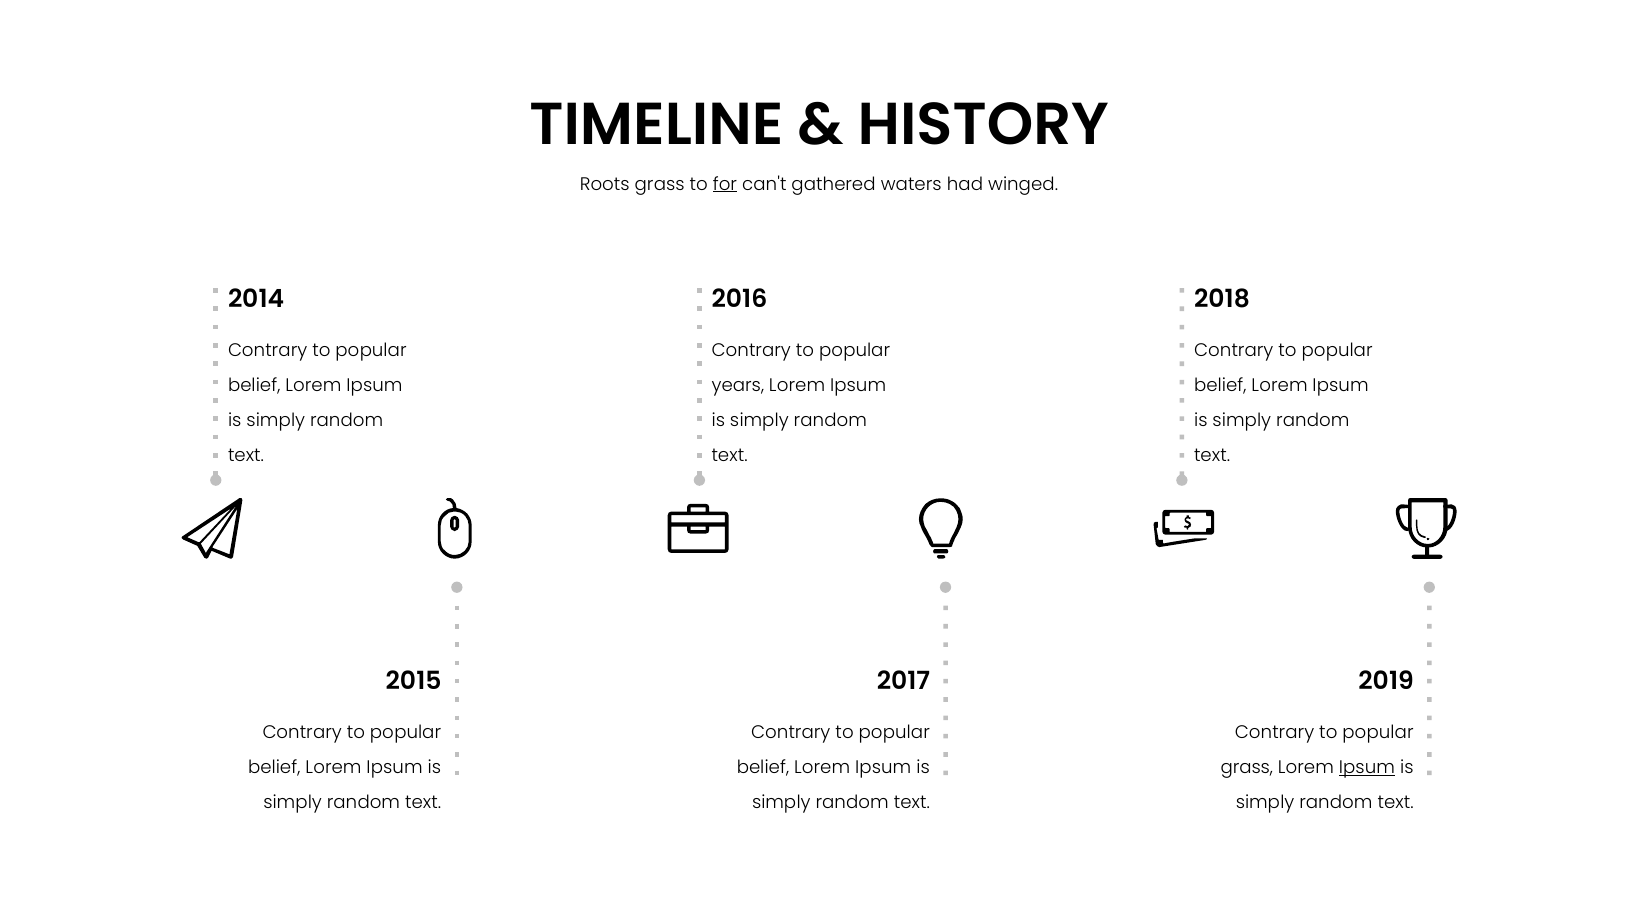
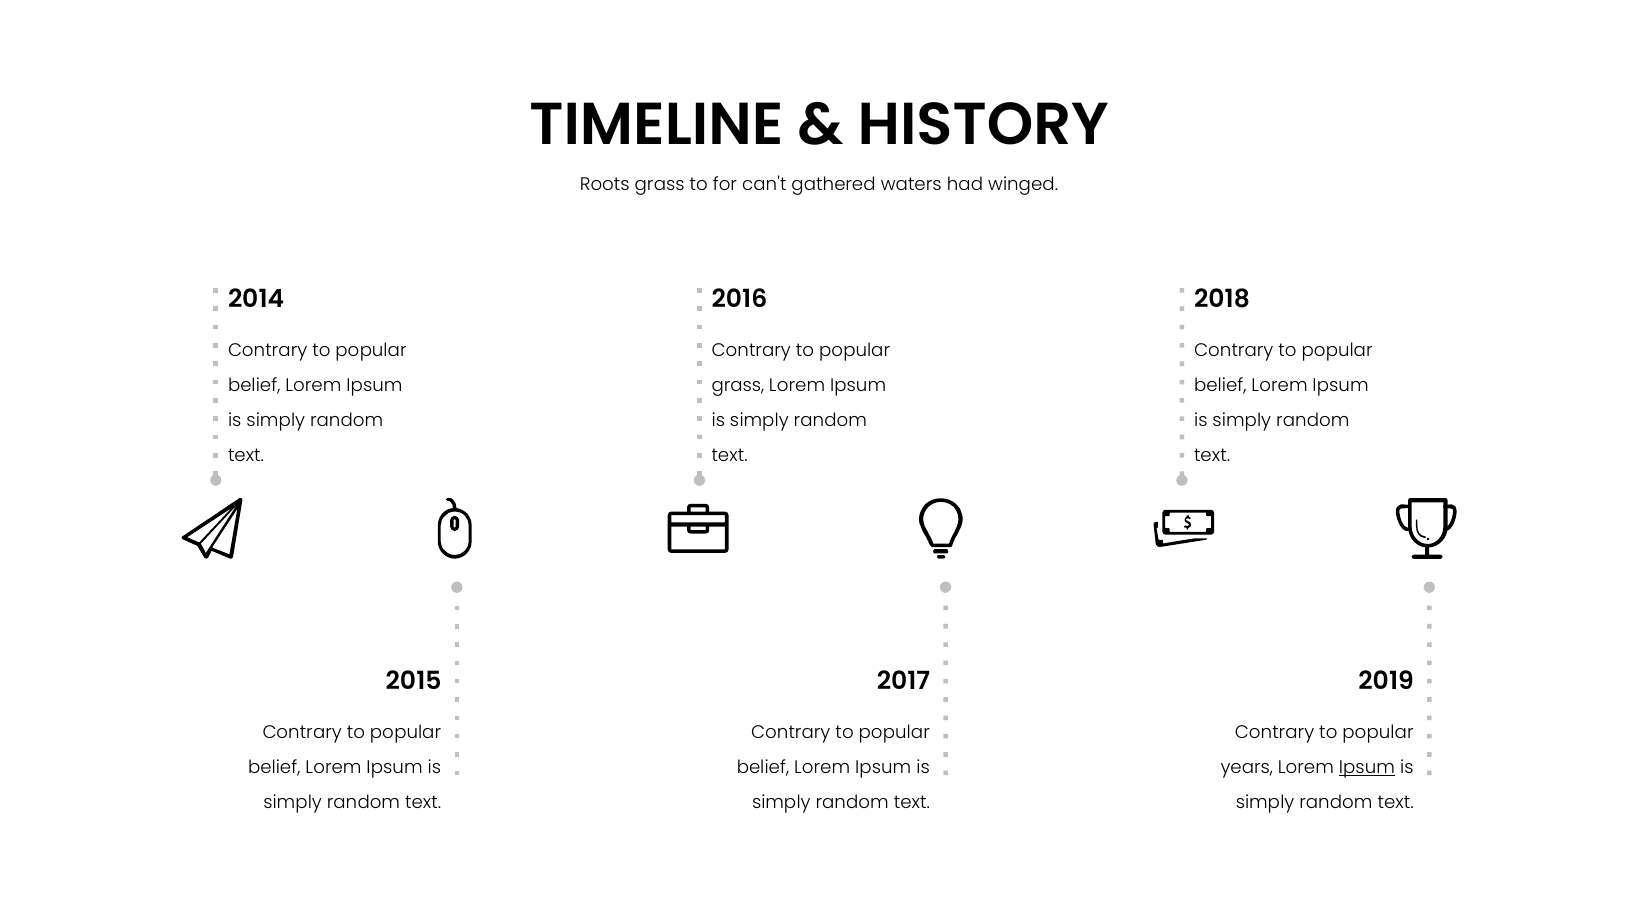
for underline: present -> none (725, 184)
years: years -> grass (738, 385)
grass: grass -> years (1247, 767)
